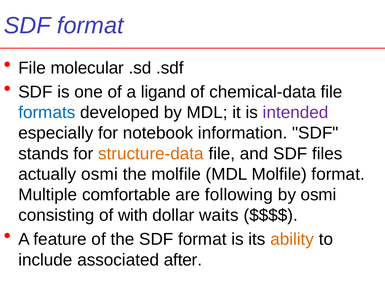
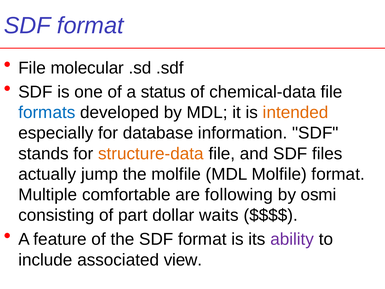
ligand: ligand -> status (163, 92)
intended colour: purple -> orange (296, 112)
notebook: notebook -> database (158, 133)
actually osmi: osmi -> jump (100, 174)
with: with -> part (133, 215)
ability colour: orange -> purple (292, 239)
after: after -> view (183, 260)
